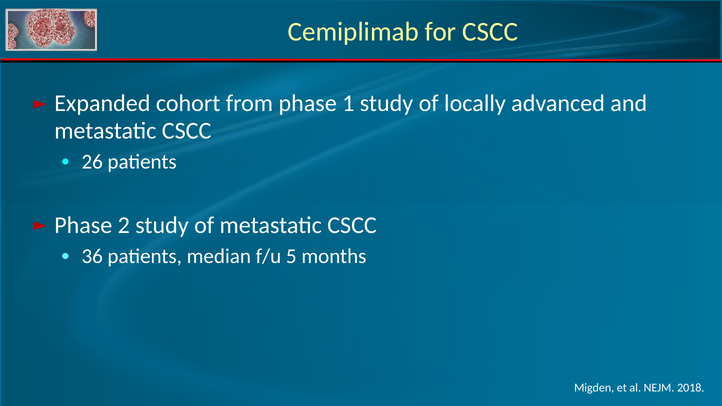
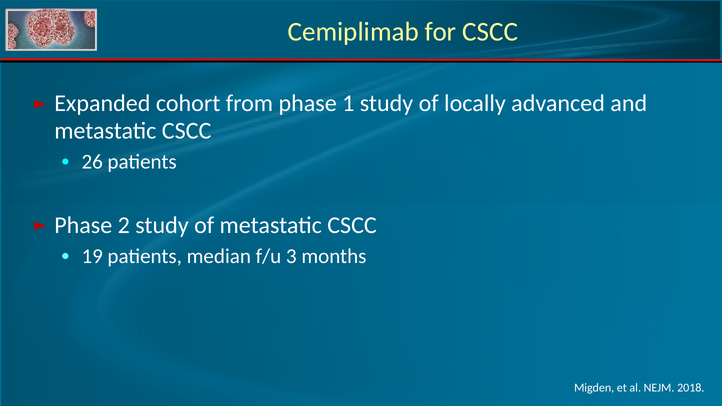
36: 36 -> 19 (92, 256)
5: 5 -> 3 (291, 256)
